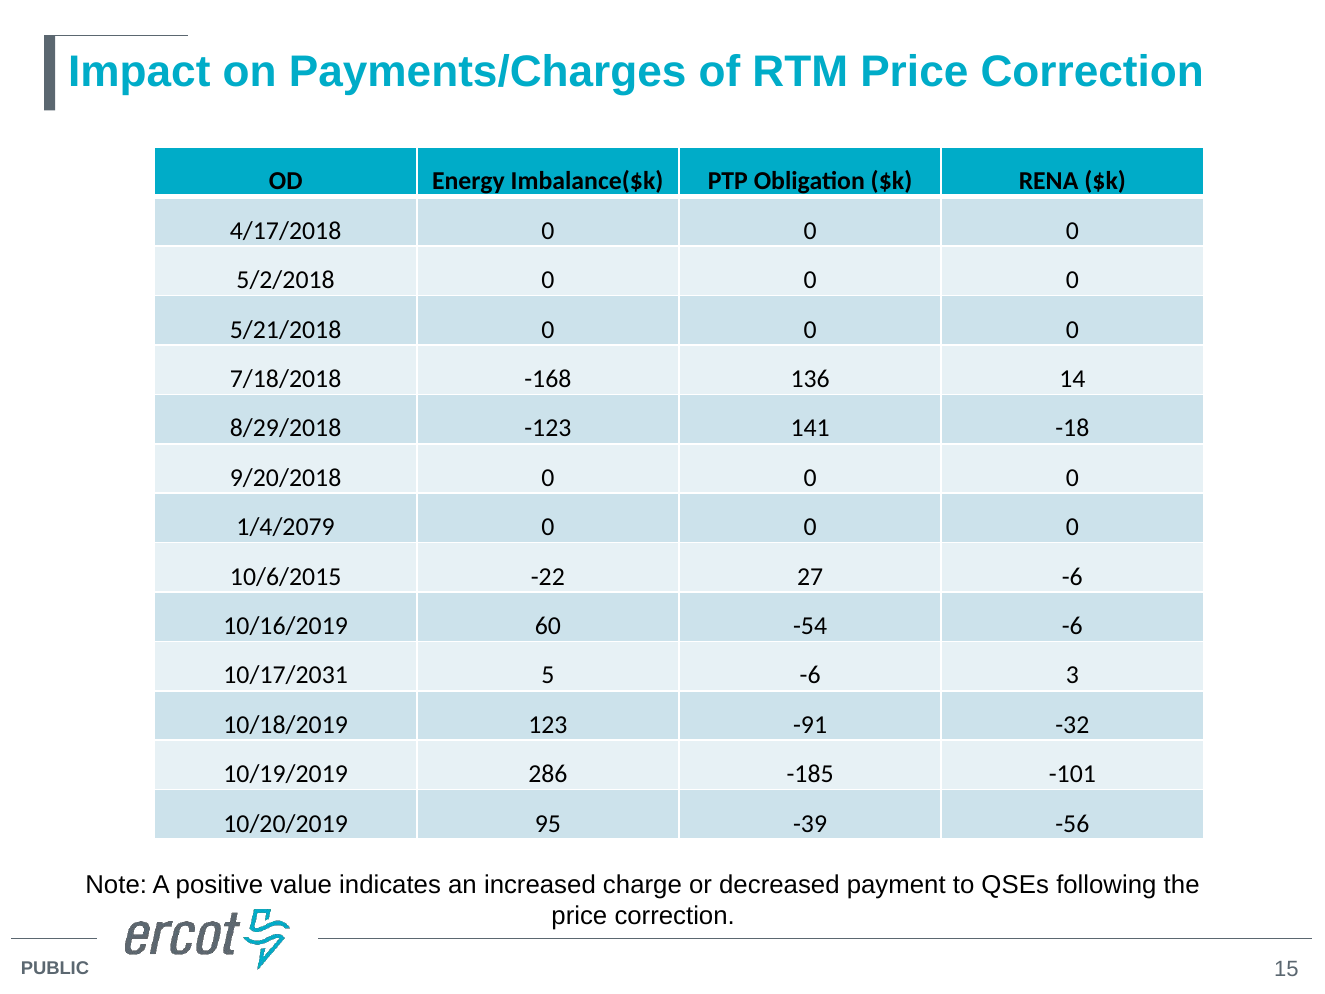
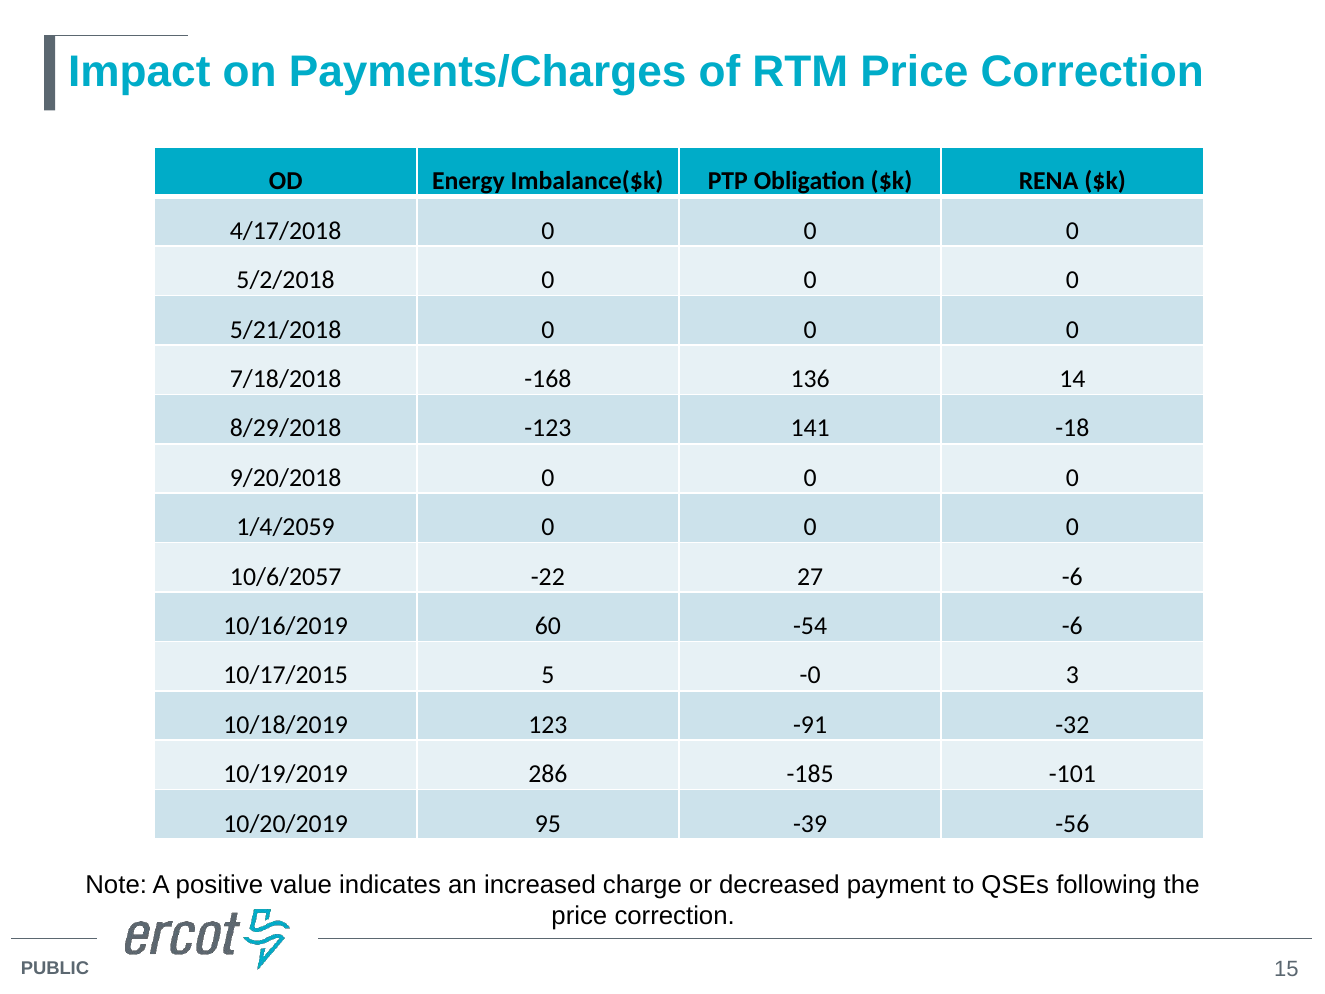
1/4/2079: 1/4/2079 -> 1/4/2059 (286, 527)
10/6/2015: 10/6/2015 -> 10/6/2057 (286, 576)
10/17/2031: 10/17/2031 -> 10/17/2015 (286, 675)
5 -6: -6 -> -0 (810, 675)
